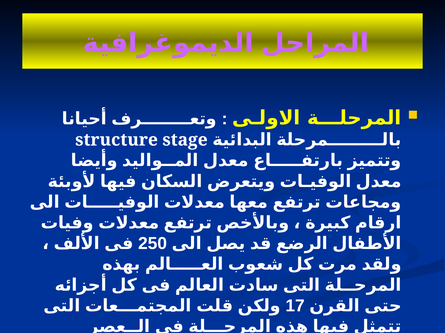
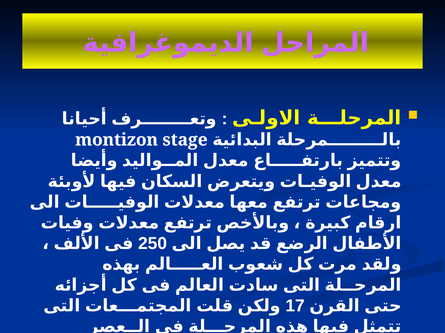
structure: structure -> montizon (117, 140)
